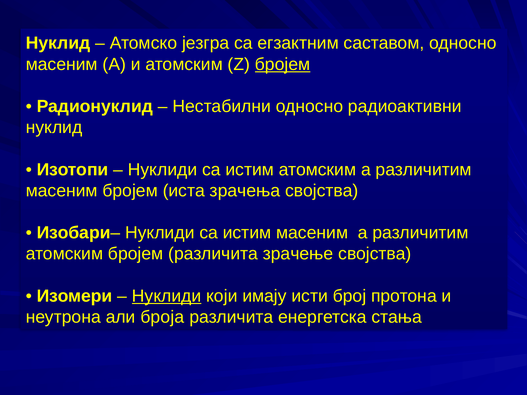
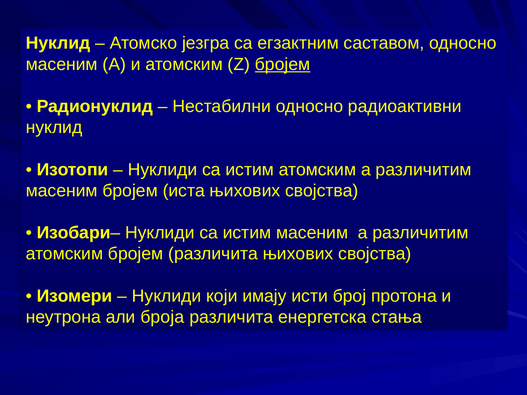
иста зрачења: зрачења -> њихових (245, 191)
различита зрачење: зрачење -> њихових (298, 254)
Нуклиди underline: present -> none (167, 296)
